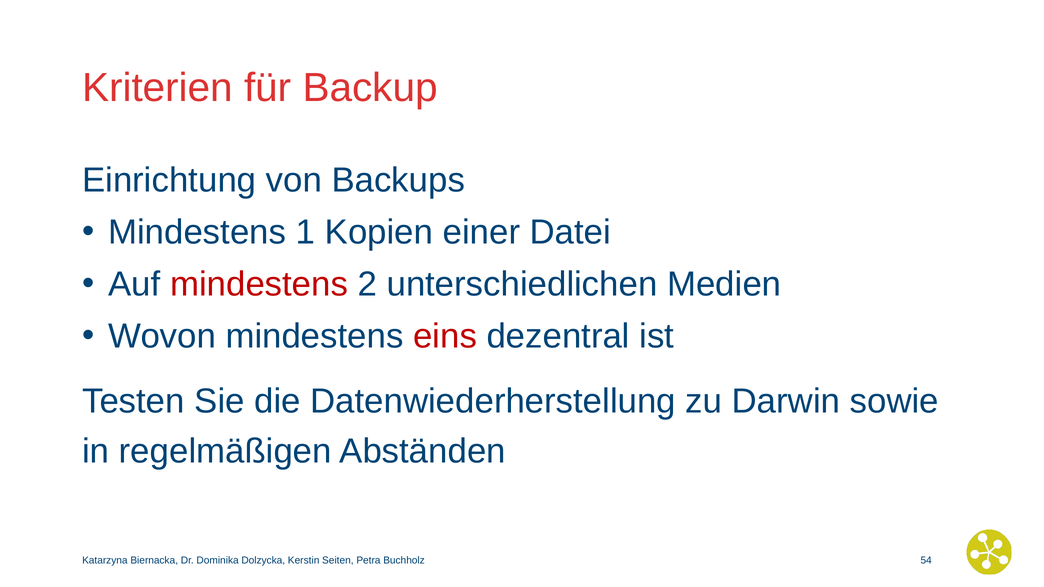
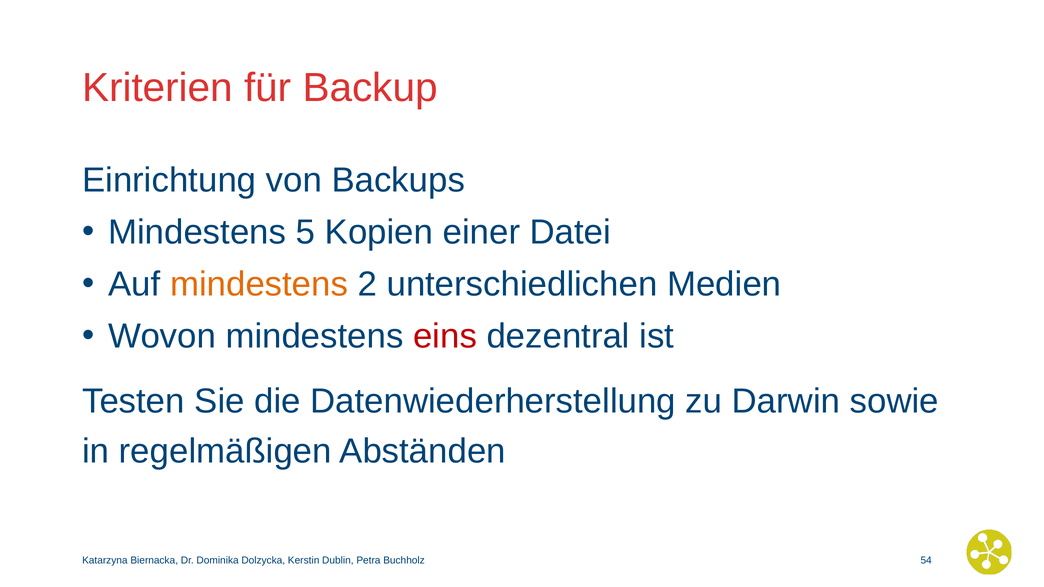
1: 1 -> 5 (306, 232)
mindestens colour: red -> orange (259, 284)
Seiten: Seiten -> Dublin (338, 561)
